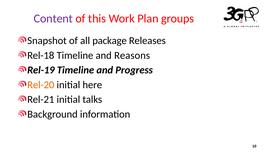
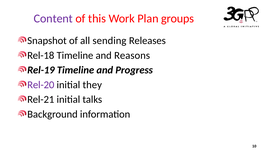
package: package -> sending (109, 41)
Rel-20 colour: orange -> purple (41, 85)
here: here -> they (92, 85)
